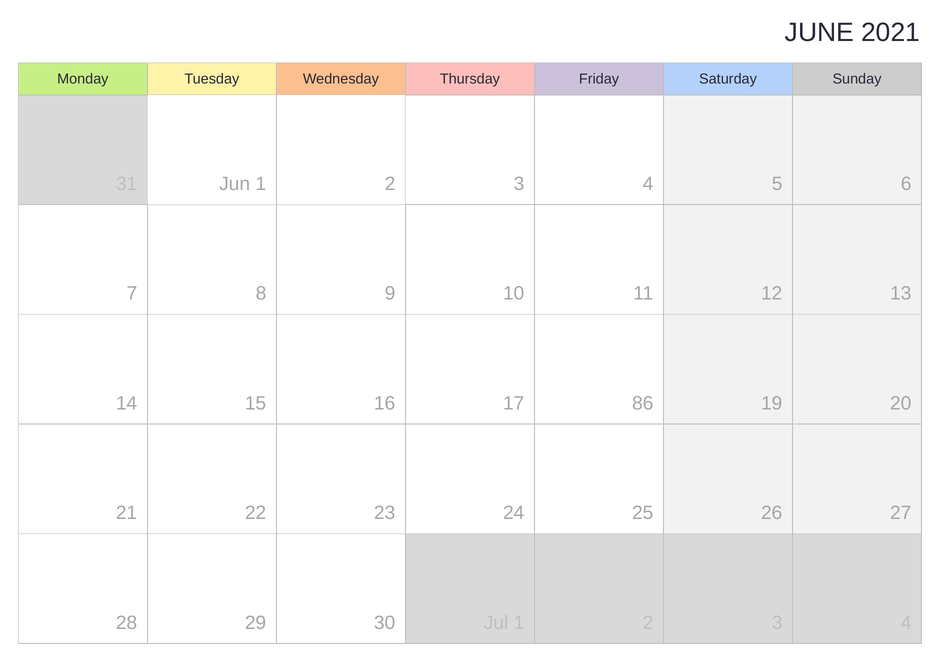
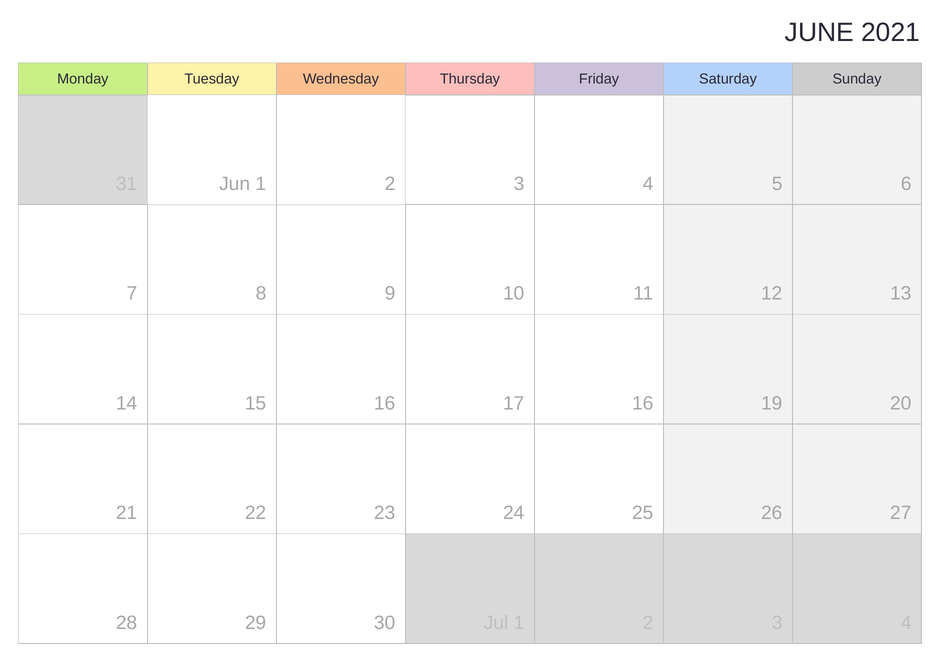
17 86: 86 -> 16 (643, 403)
